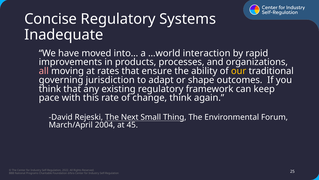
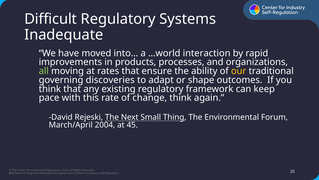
Concise: Concise -> Difficult (51, 19)
all colour: pink -> light green (44, 71)
jurisdiction: jurisdiction -> discoveries (110, 80)
